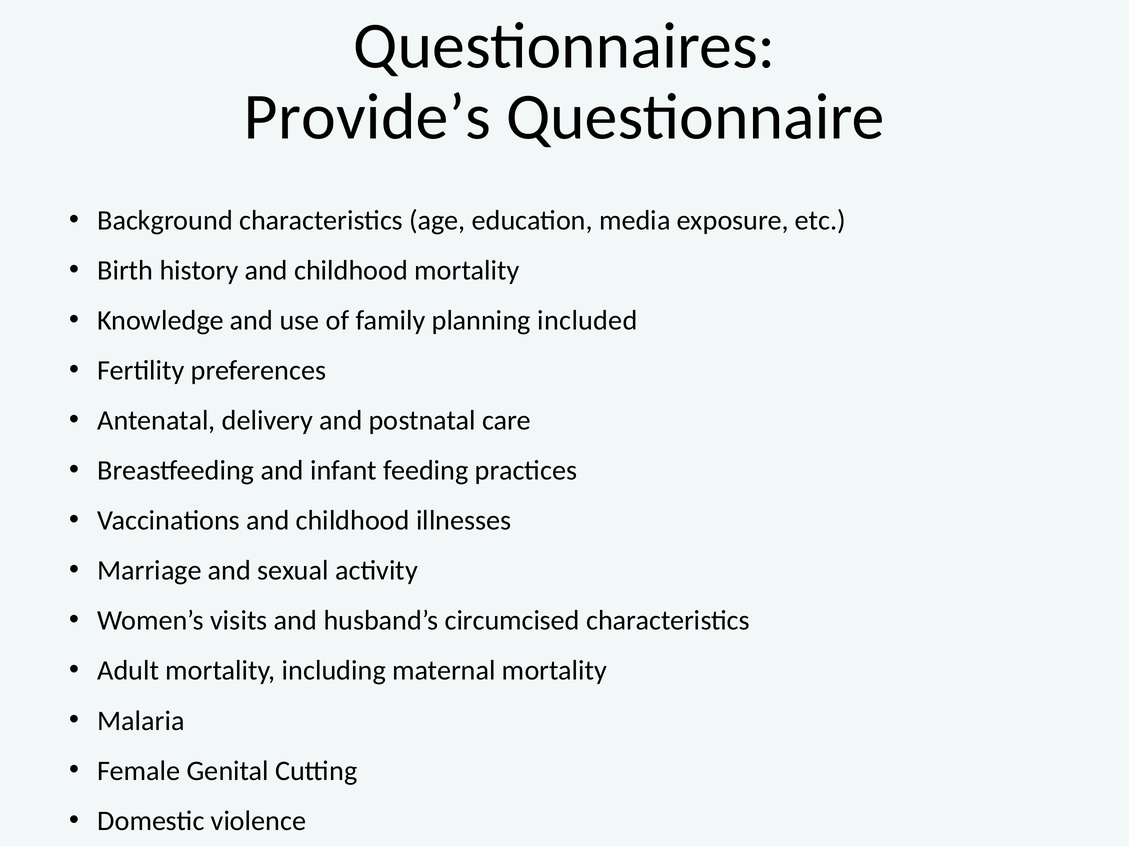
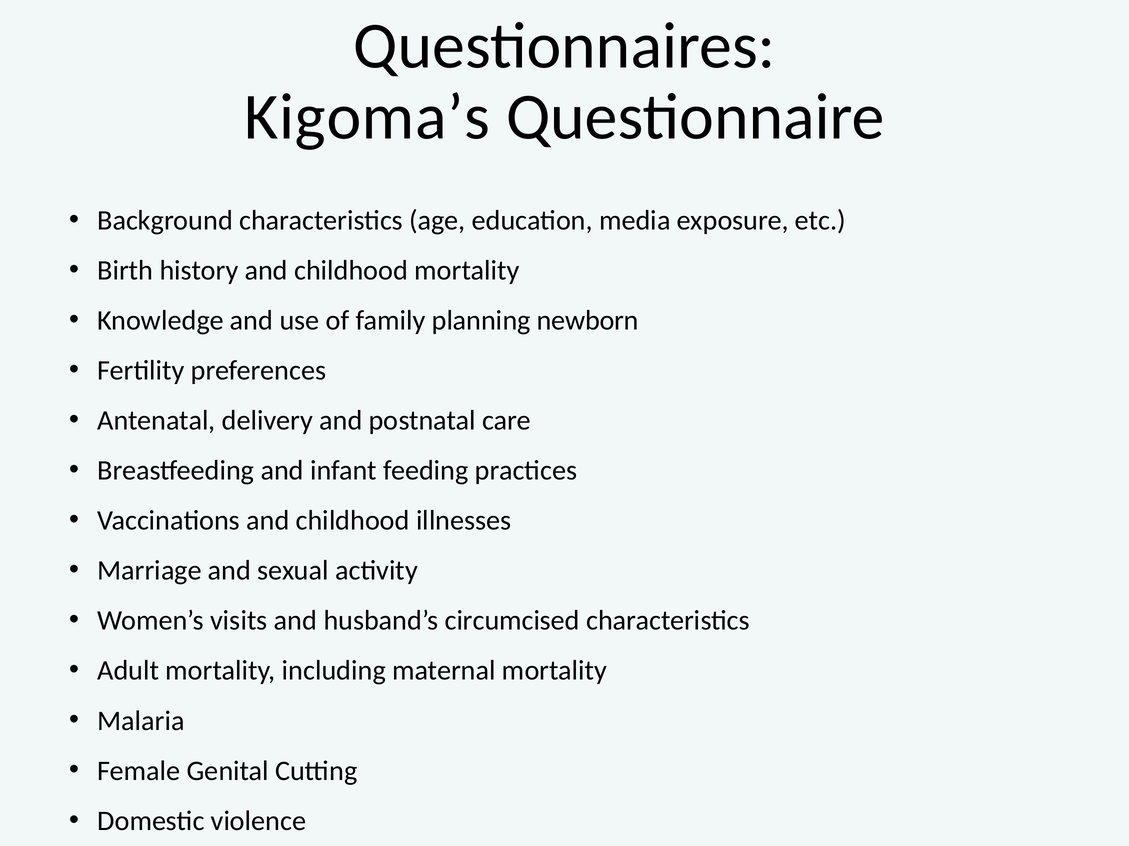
Provide’s: Provide’s -> Kigoma’s (367, 117)
included: included -> newborn (588, 321)
